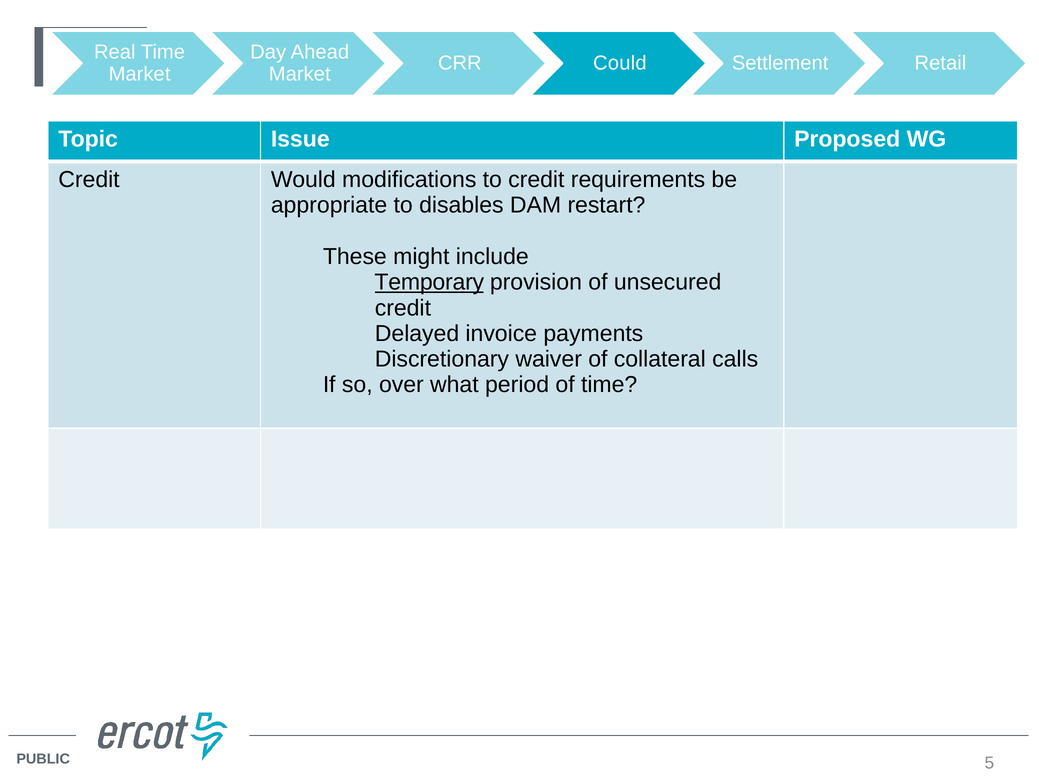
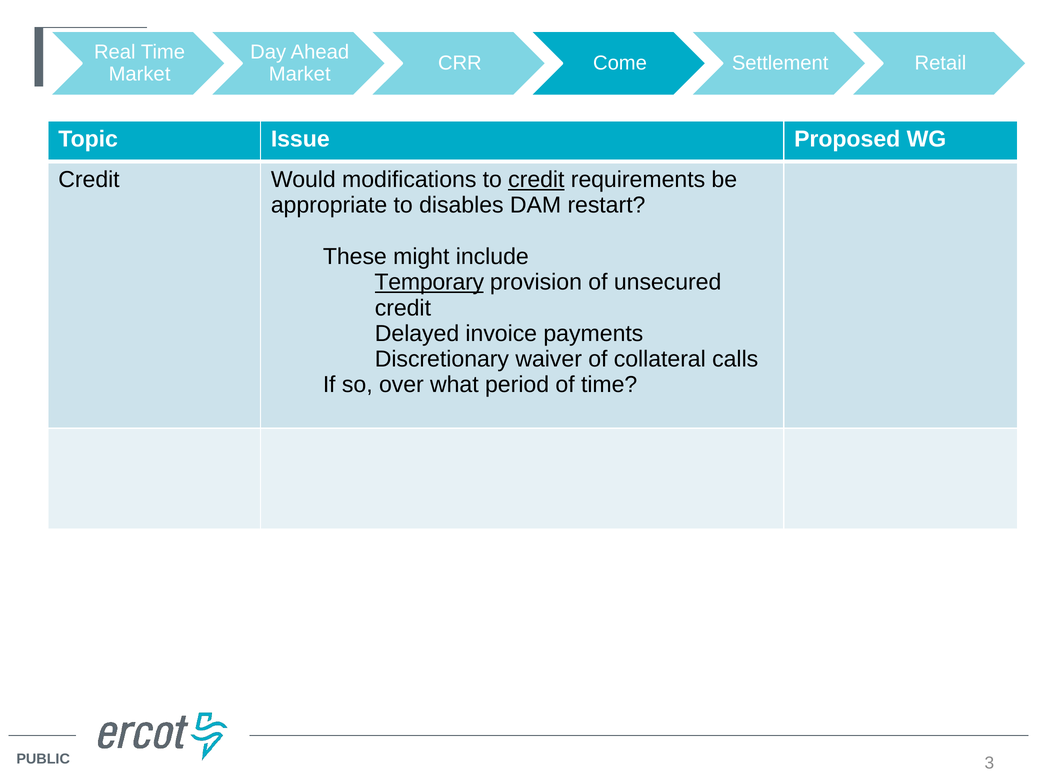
Could: Could -> Come (620, 63)
credit underline: none -> present (536, 180)
5: 5 -> 3 (989, 763)
